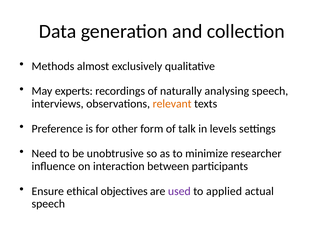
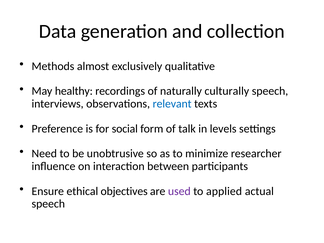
experts: experts -> healthy (74, 91)
analysing: analysing -> culturally (227, 91)
relevant colour: orange -> blue (172, 104)
other: other -> social (125, 129)
